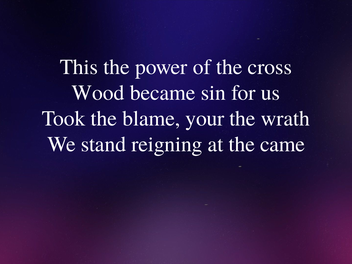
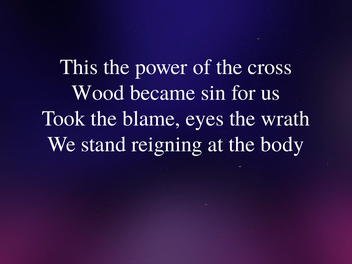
your: your -> eyes (205, 119)
came: came -> body (282, 144)
